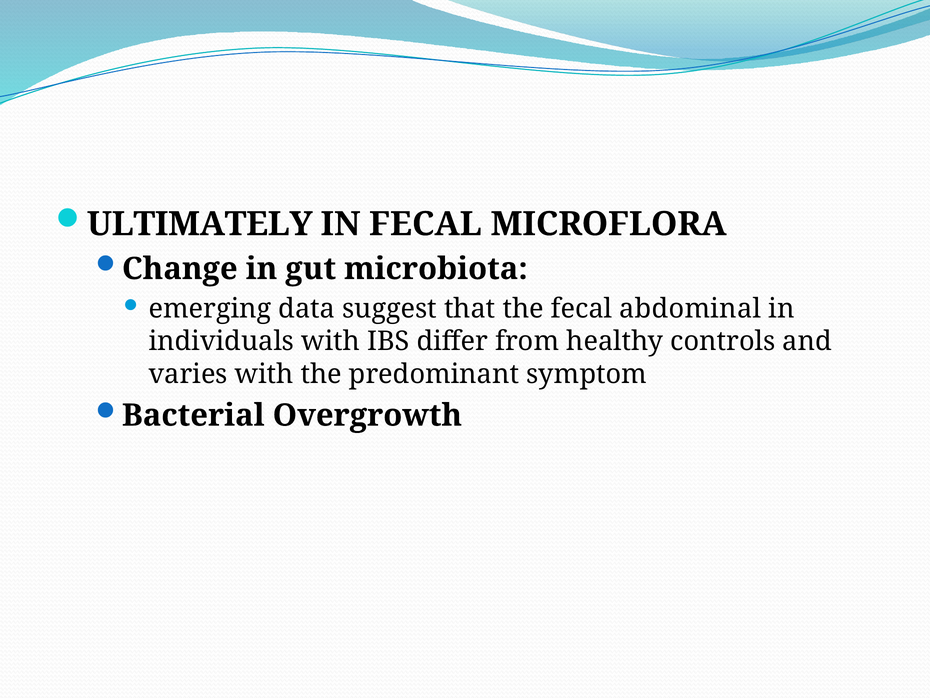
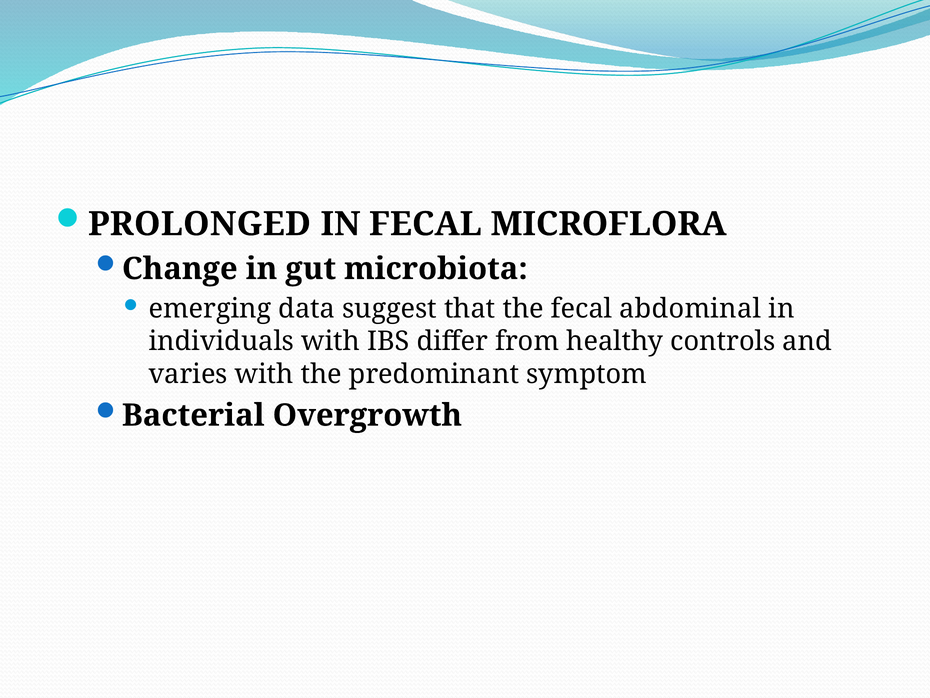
ULTIMATELY: ULTIMATELY -> PROLONGED (199, 224)
